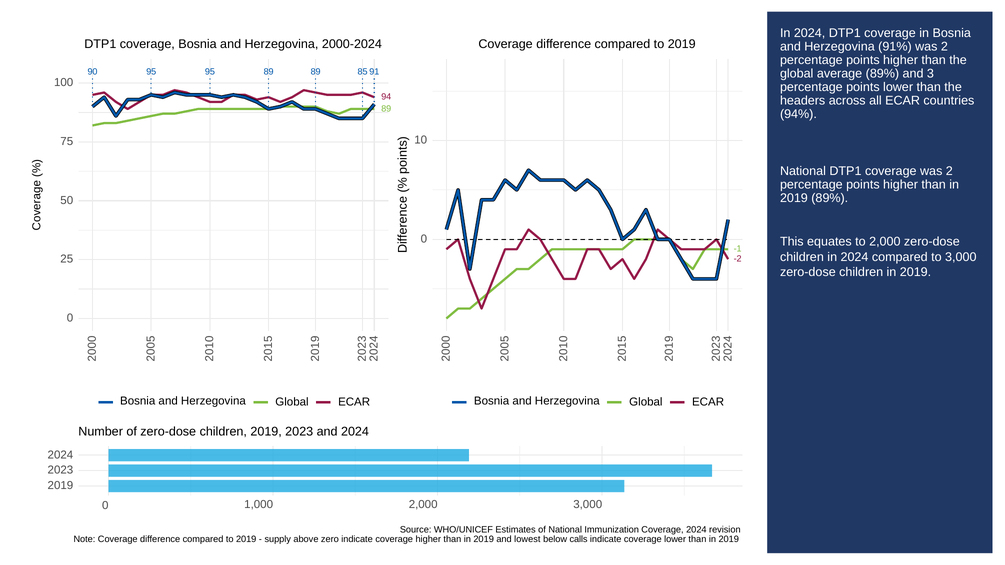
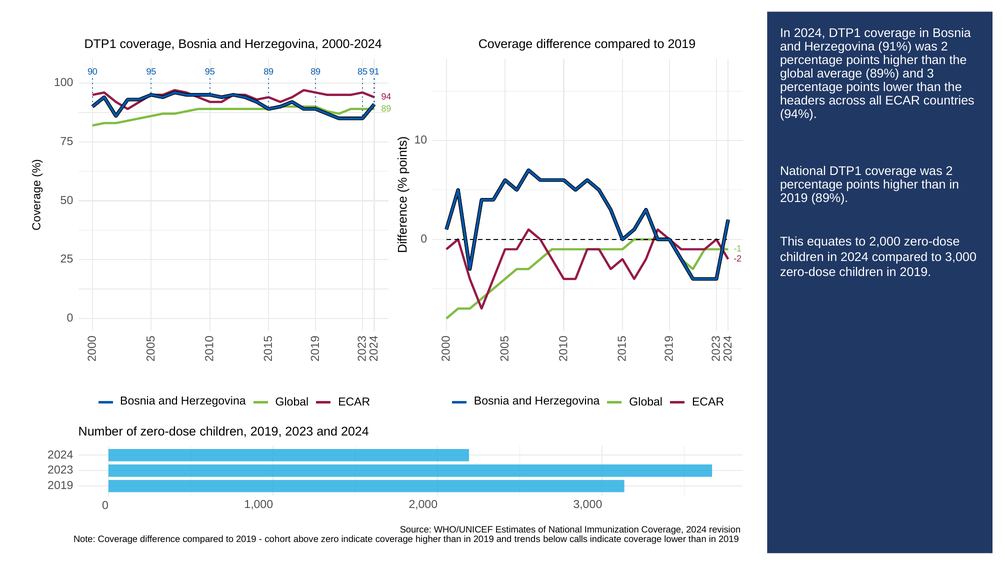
supply: supply -> cohort (278, 540)
lowest: lowest -> trends (527, 540)
